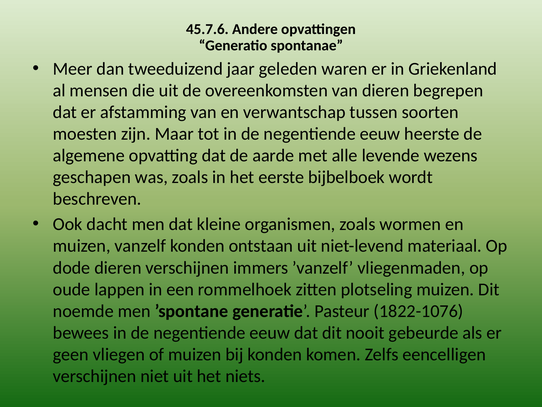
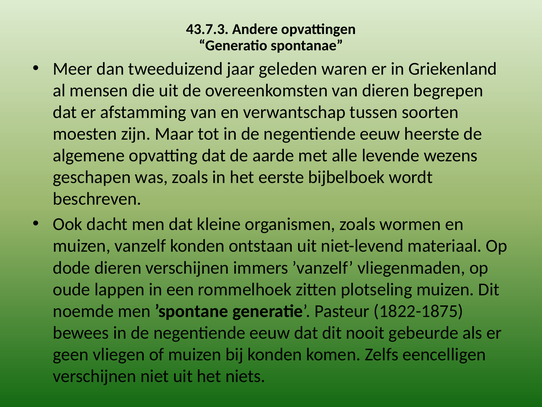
45.7.6: 45.7.6 -> 43.7.3 (207, 29)
1822-1076: 1822-1076 -> 1822-1875 (419, 311)
